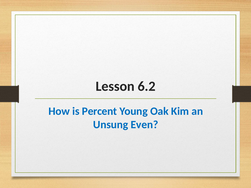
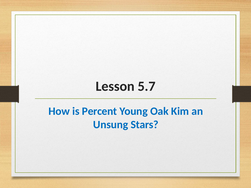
6.2: 6.2 -> 5.7 (147, 86)
Even: Even -> Stars (145, 125)
